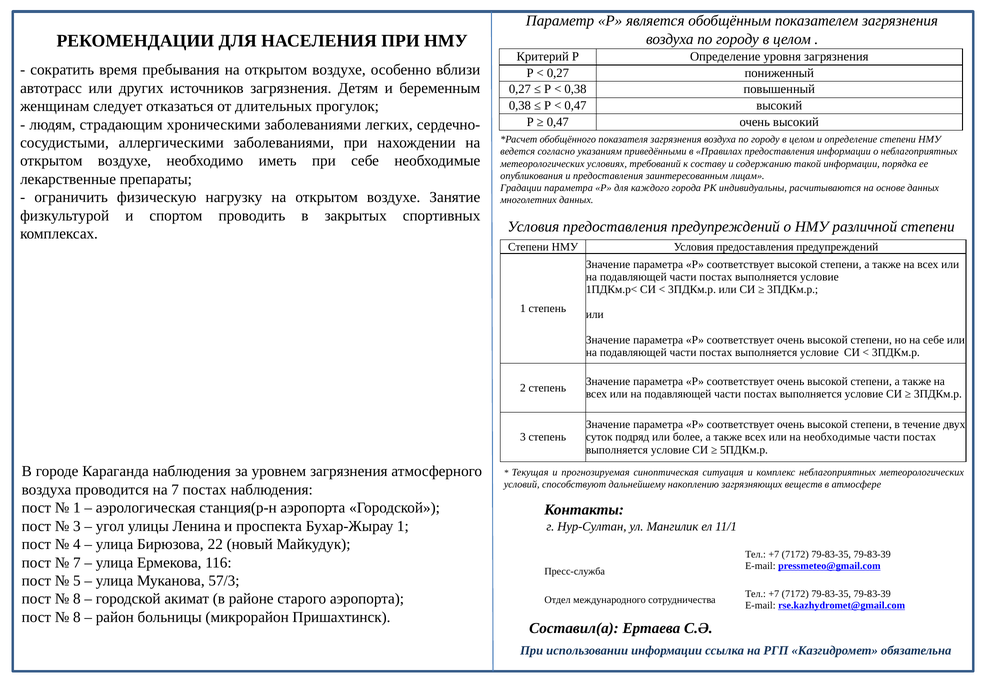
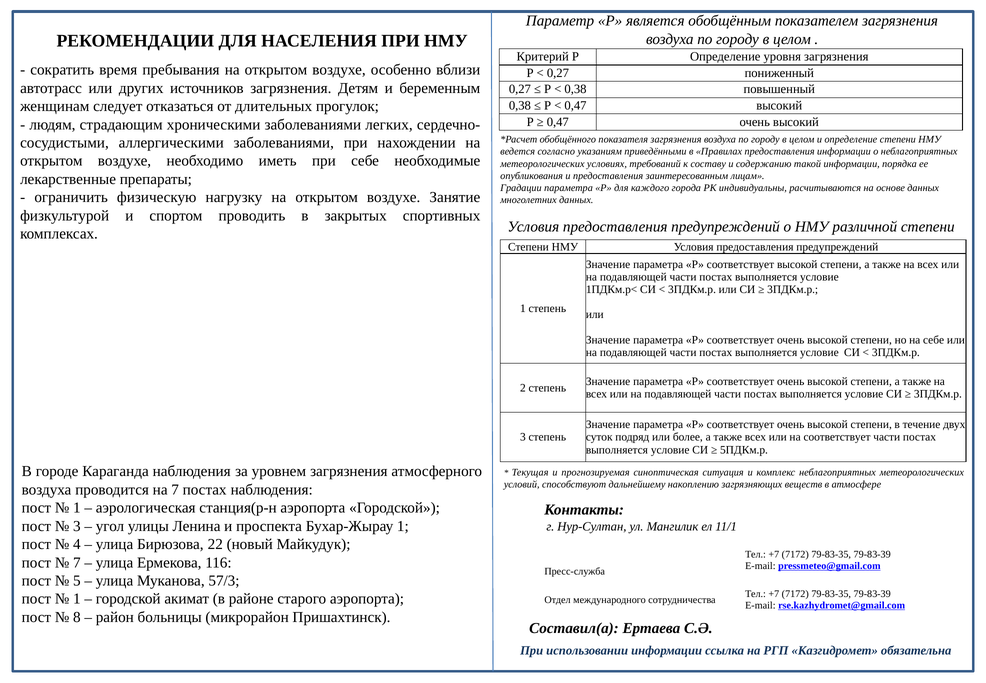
на необходимые: необходимые -> соответствует (837, 437)
8: 8 -> 1 (77, 599)
